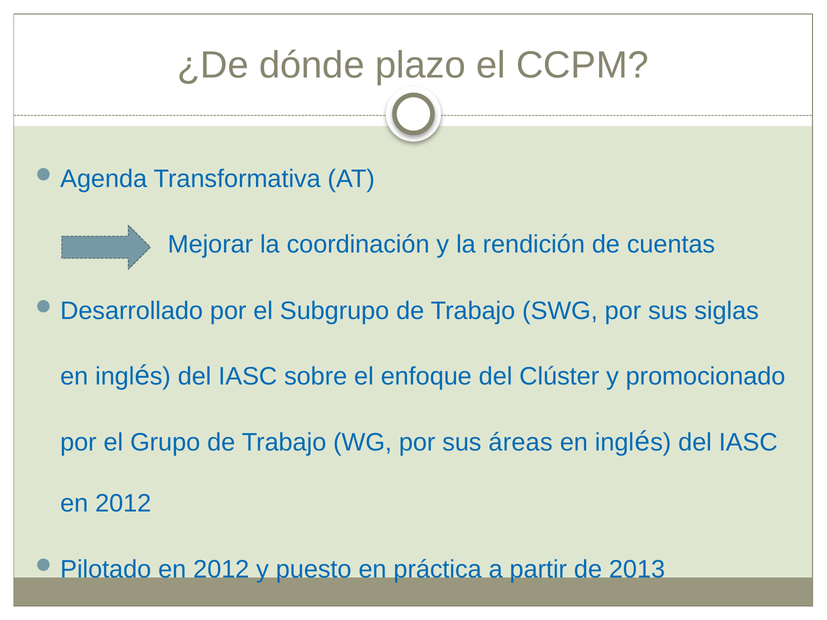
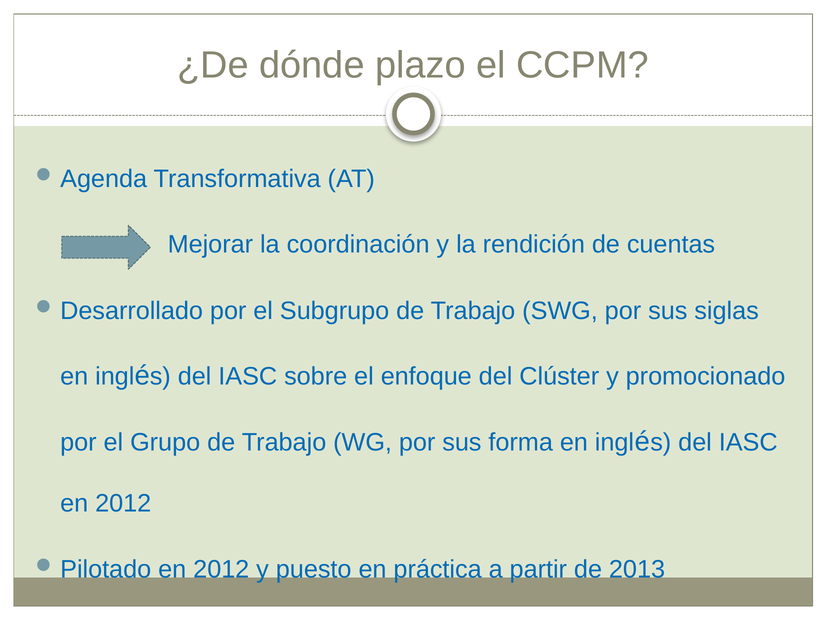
áreas: áreas -> forma (521, 443)
